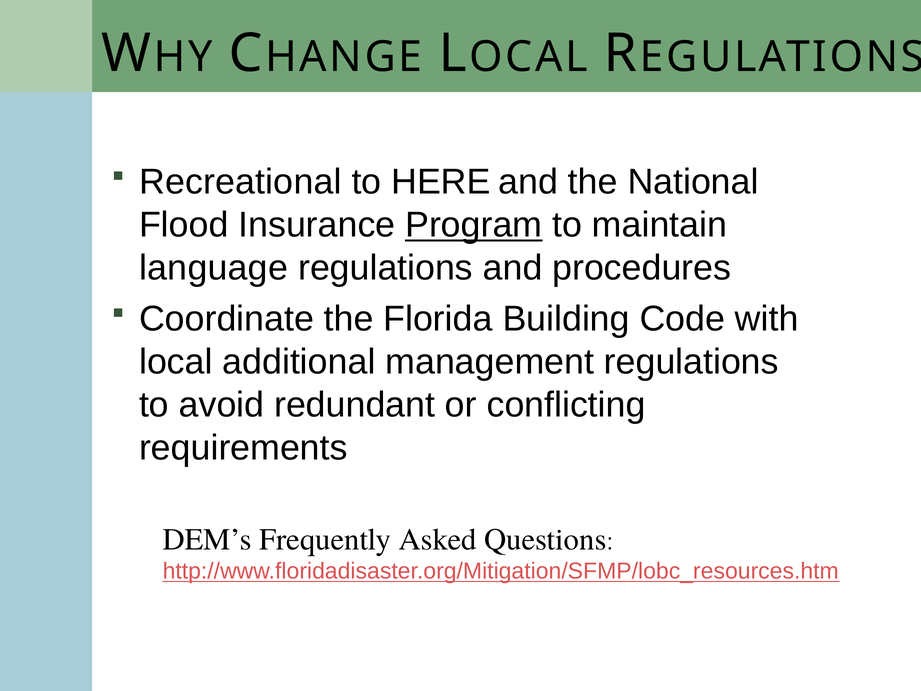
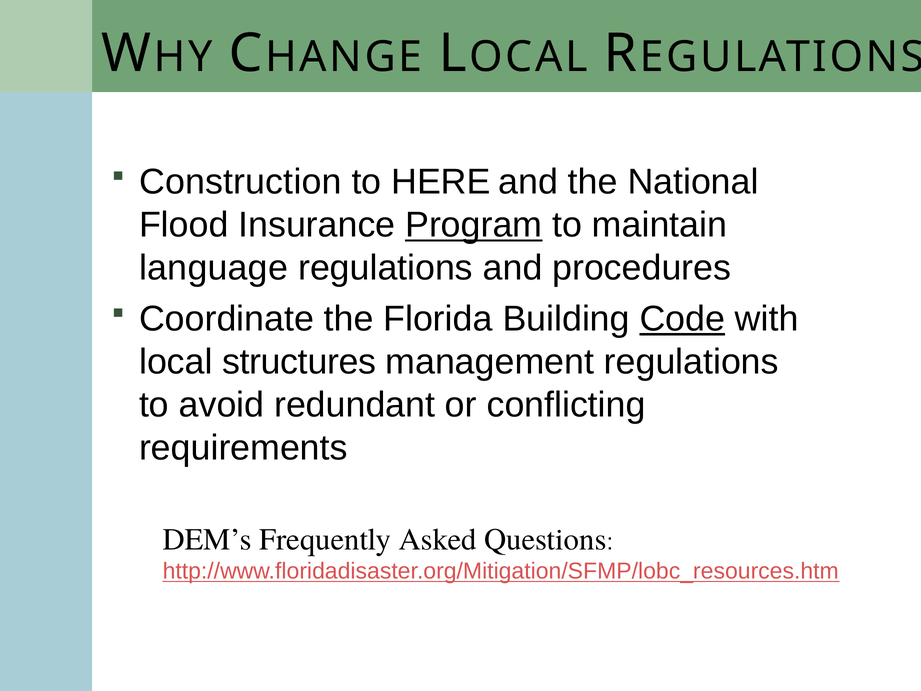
Recreational: Recreational -> Construction (240, 182)
Code underline: none -> present (682, 319)
additional: additional -> structures (299, 362)
